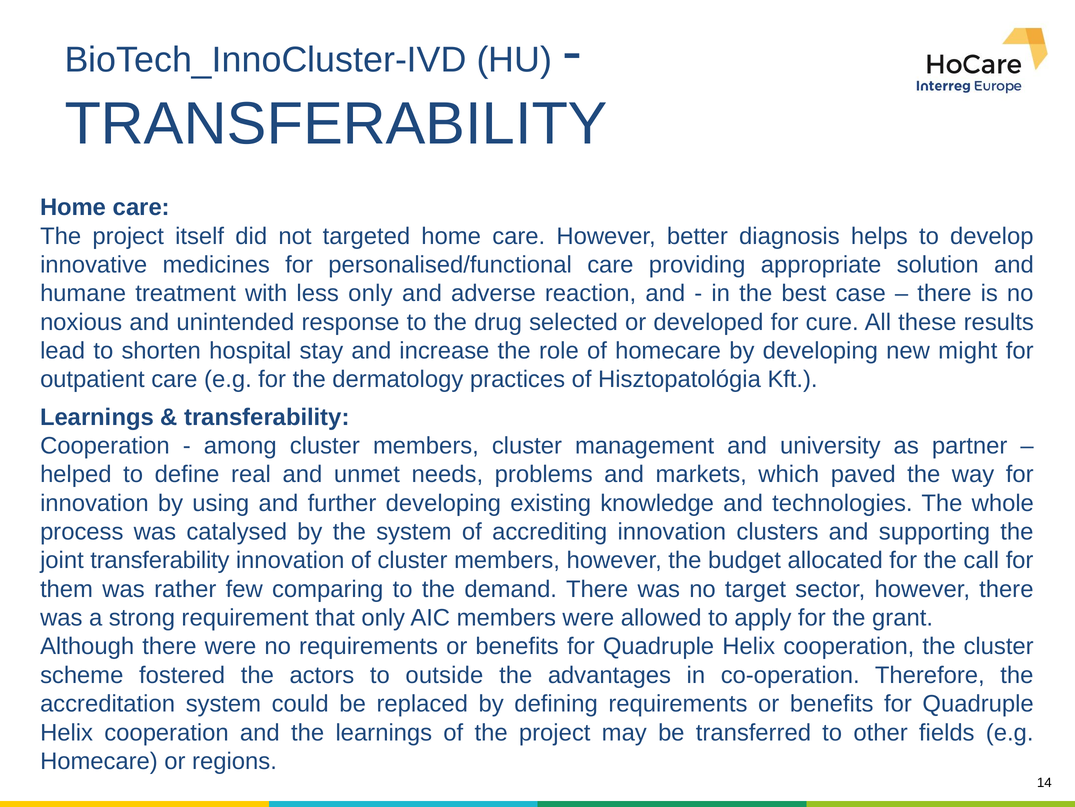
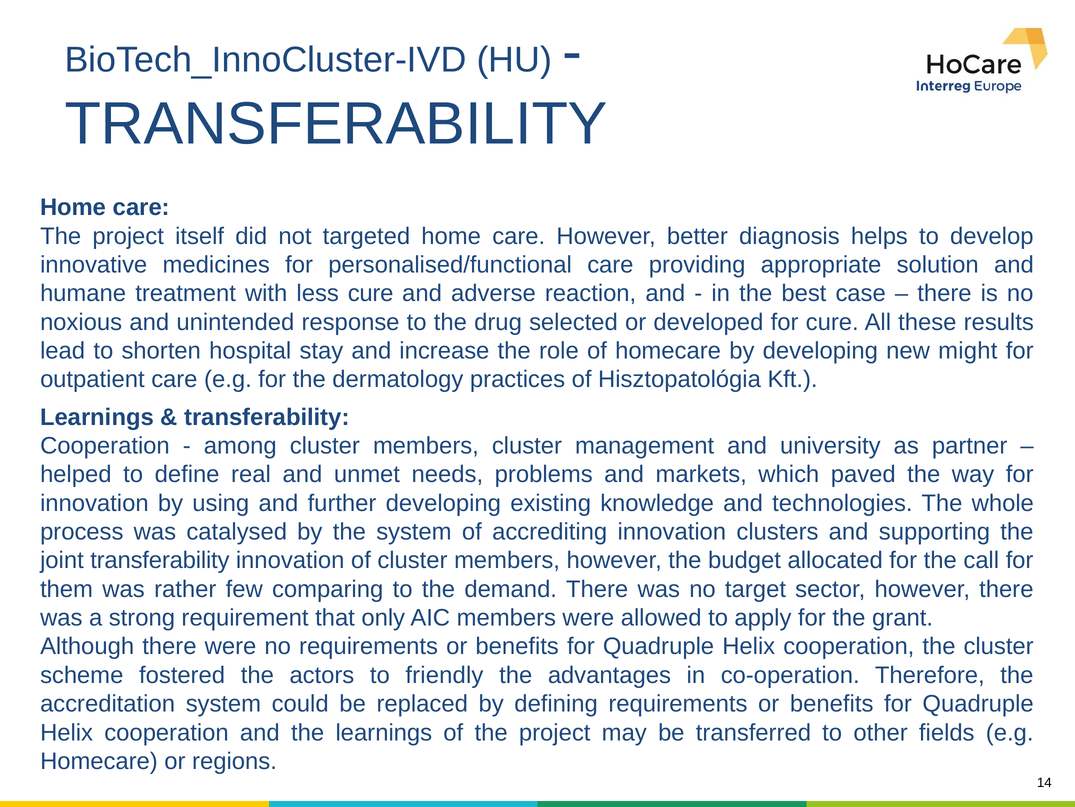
less only: only -> cure (371, 293)
outside: outside -> friendly (444, 675)
